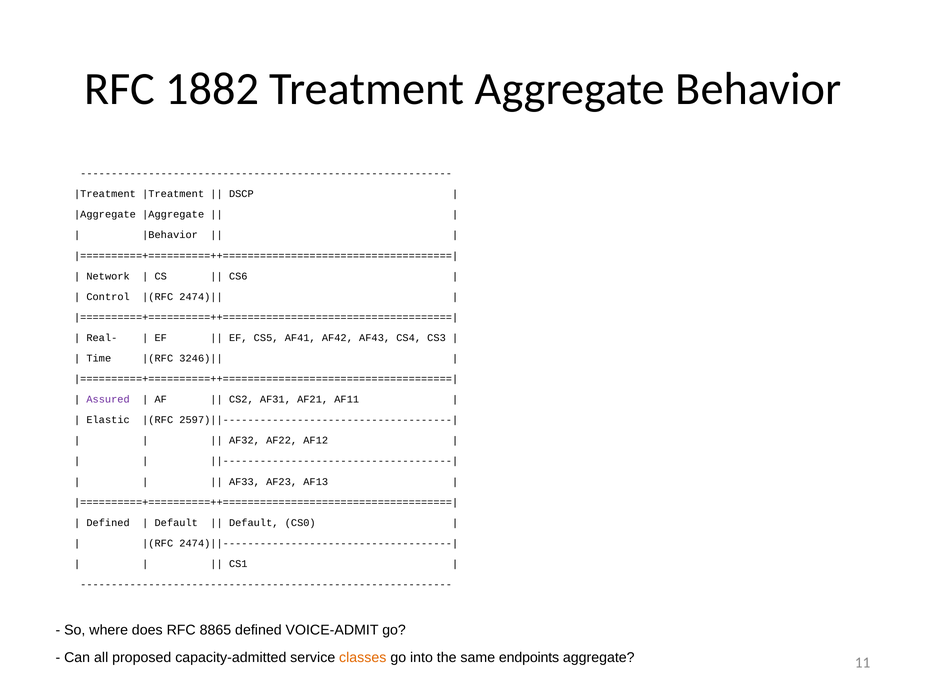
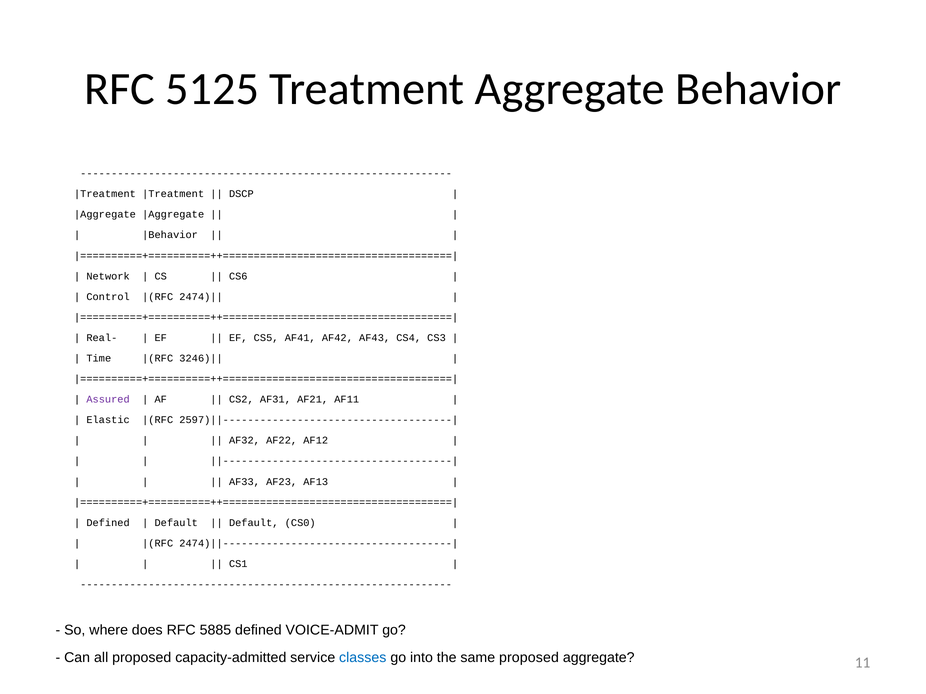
1882: 1882 -> 5125 (212, 89)
8865: 8865 -> 5885 (215, 631)
classes colour: orange -> blue (363, 658)
same endpoints: endpoints -> proposed (529, 658)
